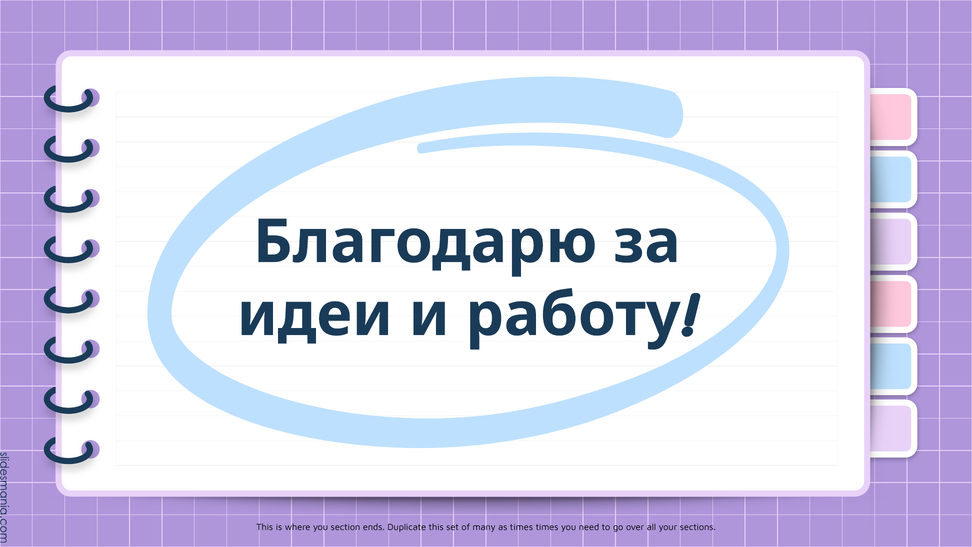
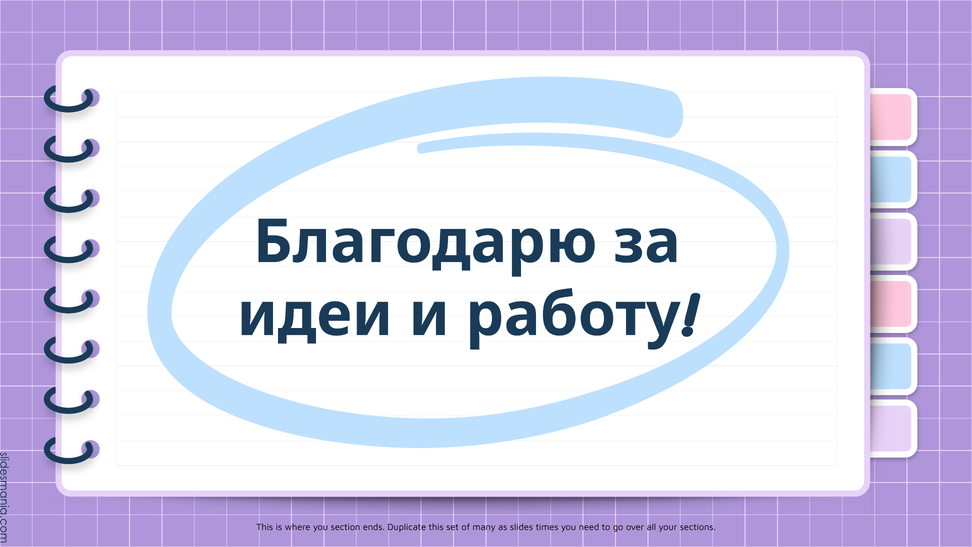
as times: times -> slides (522, 527)
